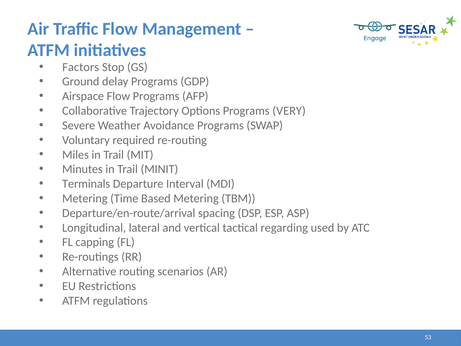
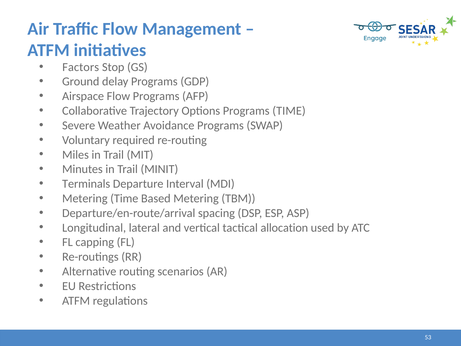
Programs VERY: VERY -> TIME (289, 111)
regarding: regarding -> allocation (284, 228)
